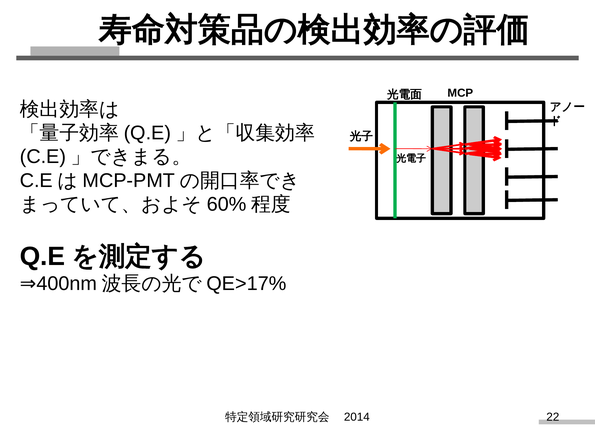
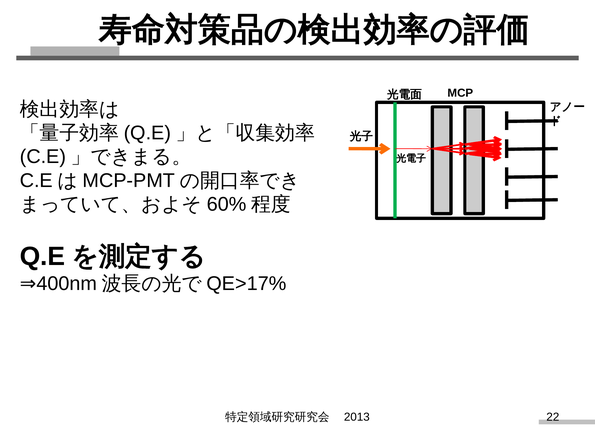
2014: 2014 -> 2013 (357, 417)
